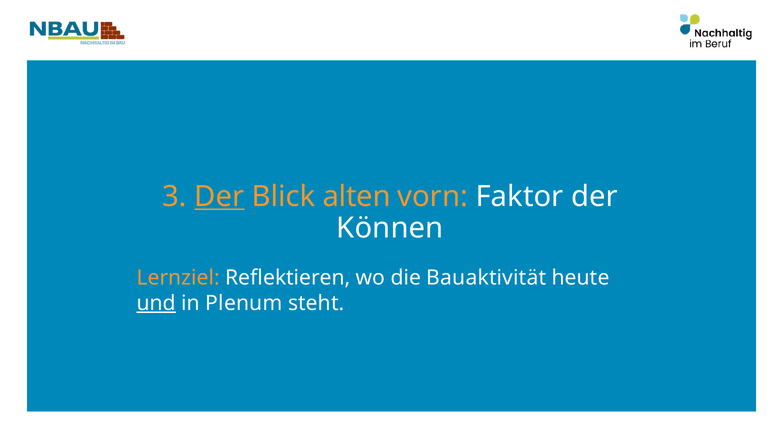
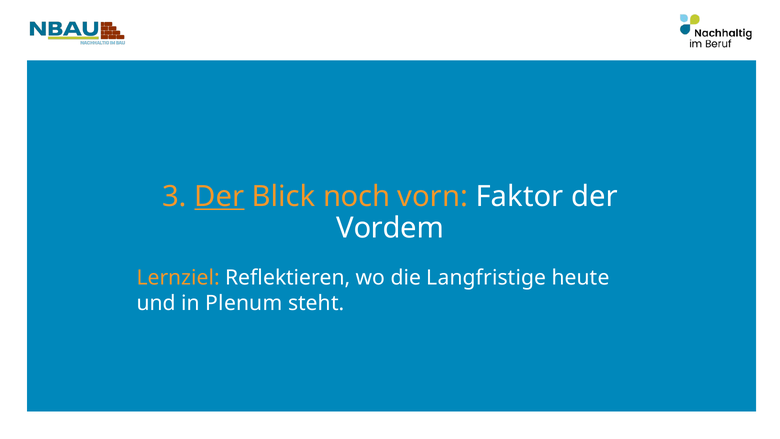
alten: alten -> noch (357, 197)
Können: Können -> Vordem (390, 228)
Bauaktivität: Bauaktivität -> Langfristige (486, 278)
und underline: present -> none (156, 303)
